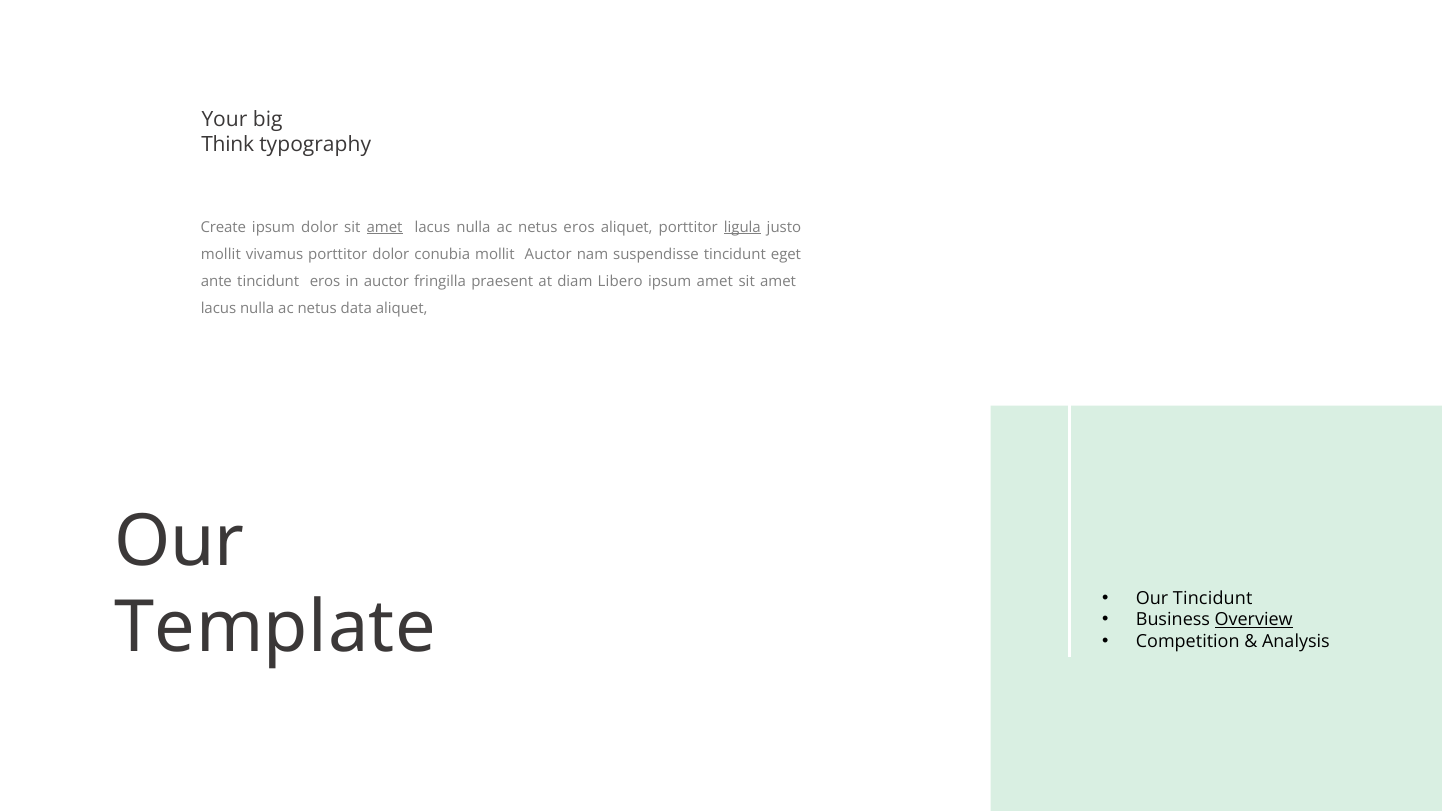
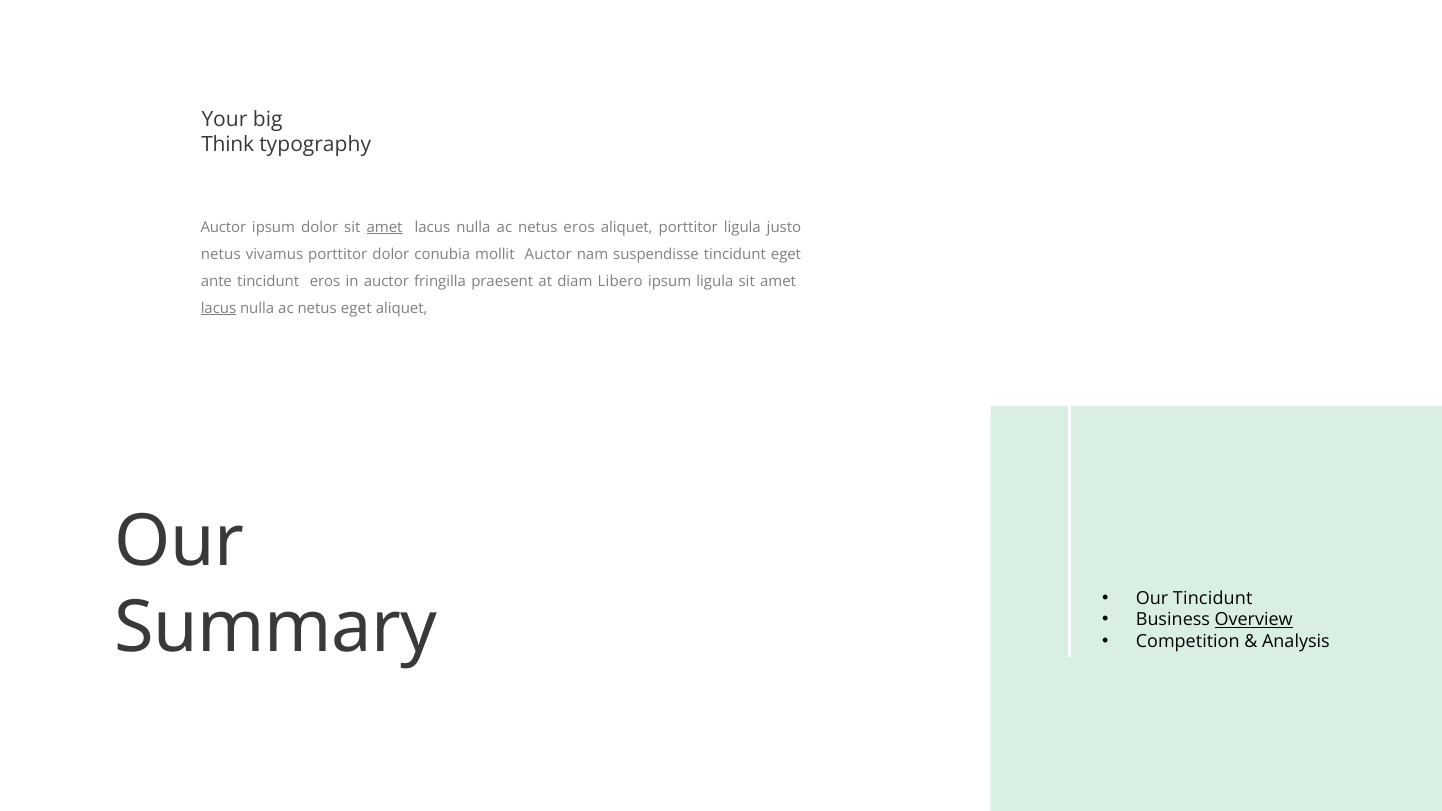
Create: Create -> Auctor (223, 227)
ligula underline: present -> none (742, 227)
mollit: mollit -> netus (221, 254)
ipsum amet: amet -> ligula (715, 281)
lacus underline: none -> present (219, 308)
netus data: data -> eget (356, 308)
Template: Template -> Summary (276, 628)
